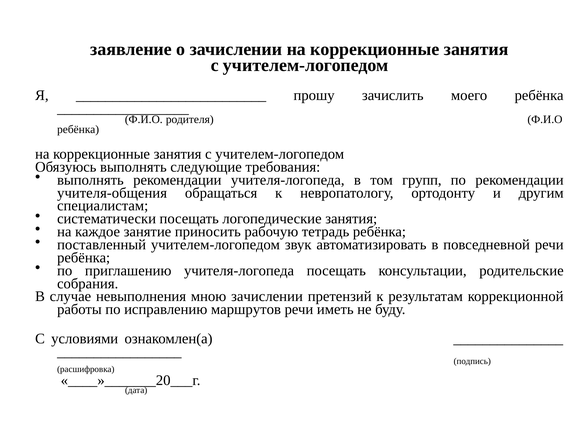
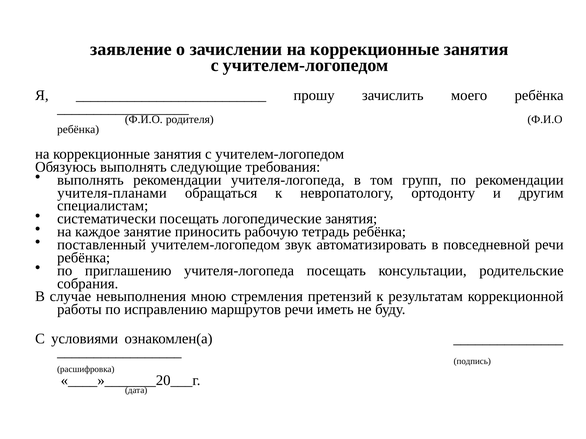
учителя-общения: учителя-общения -> учителя-планами (112, 193)
мною зачислении: зачислении -> стремления (267, 297)
